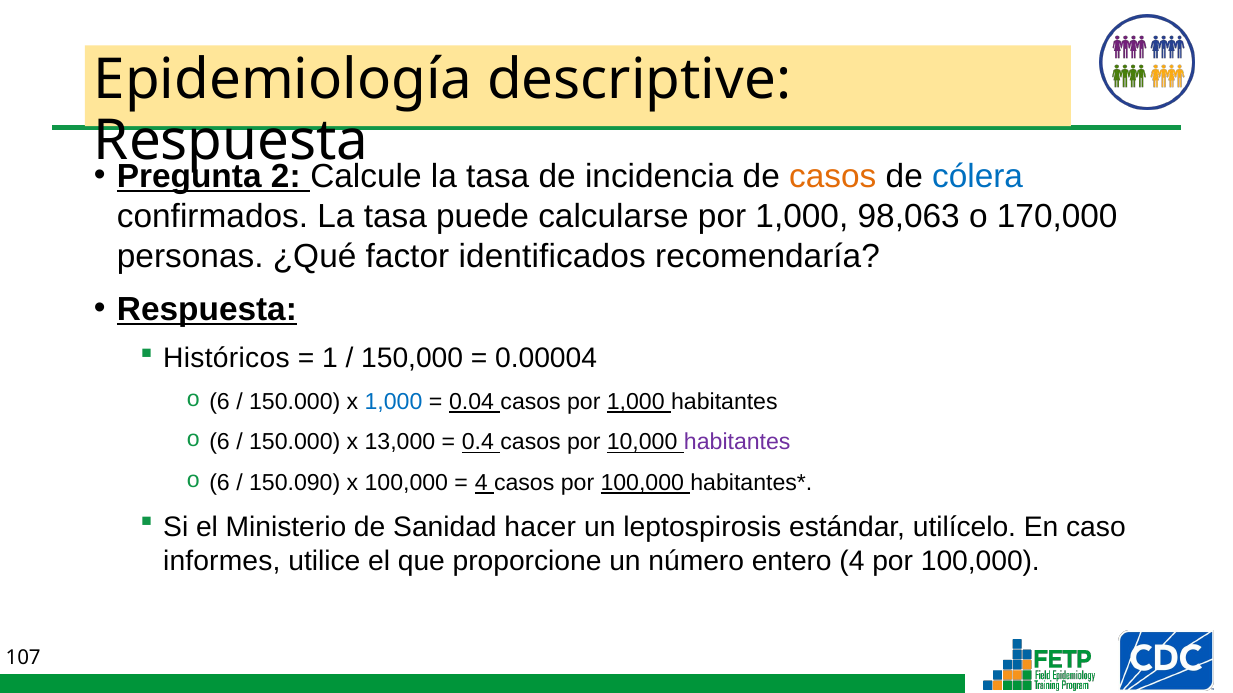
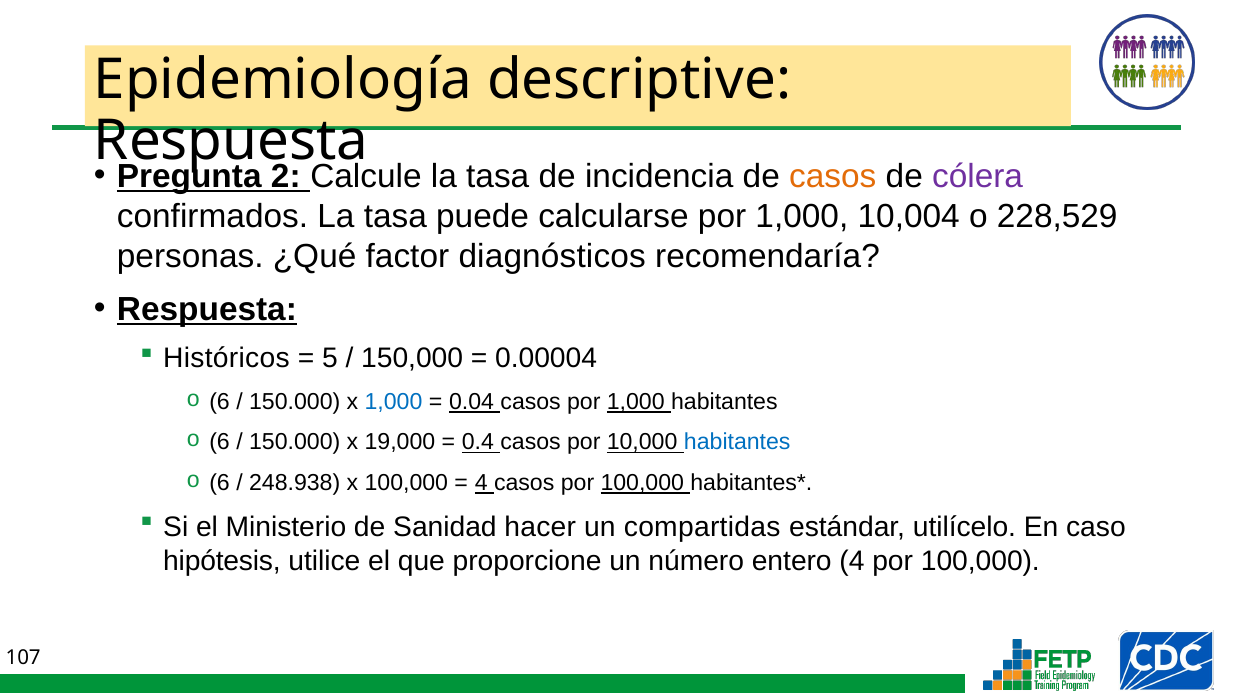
cólera colour: blue -> purple (978, 176)
98,063: 98,063 -> 10,004 (909, 217)
170,000: 170,000 -> 228,529 (1057, 217)
identificados: identificados -> diagnósticos (552, 257)
1: 1 -> 5 (330, 359)
13,000: 13,000 -> 19,000 (400, 443)
habitantes colour: purple -> blue (737, 443)
150.090: 150.090 -> 248.938 (295, 483)
leptospirosis: leptospirosis -> compartidas (702, 527)
informes: informes -> hipótesis (222, 561)
